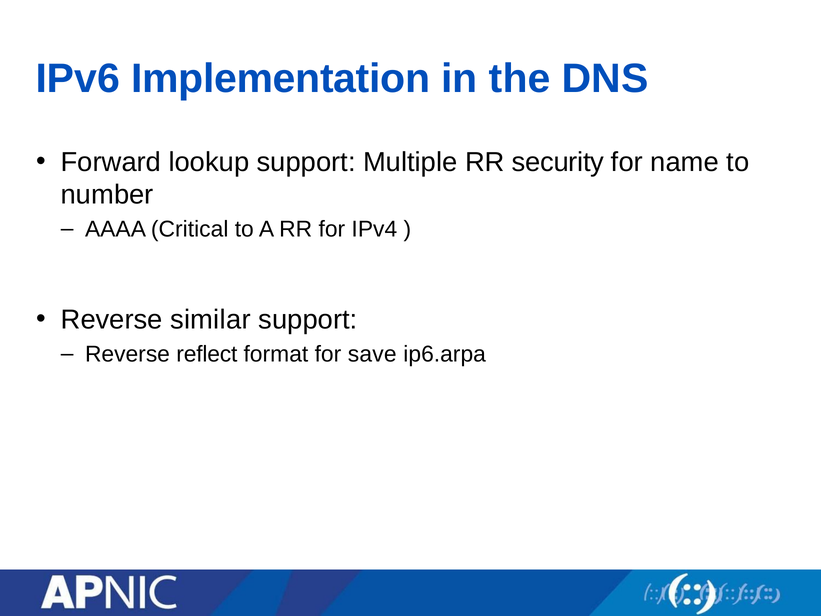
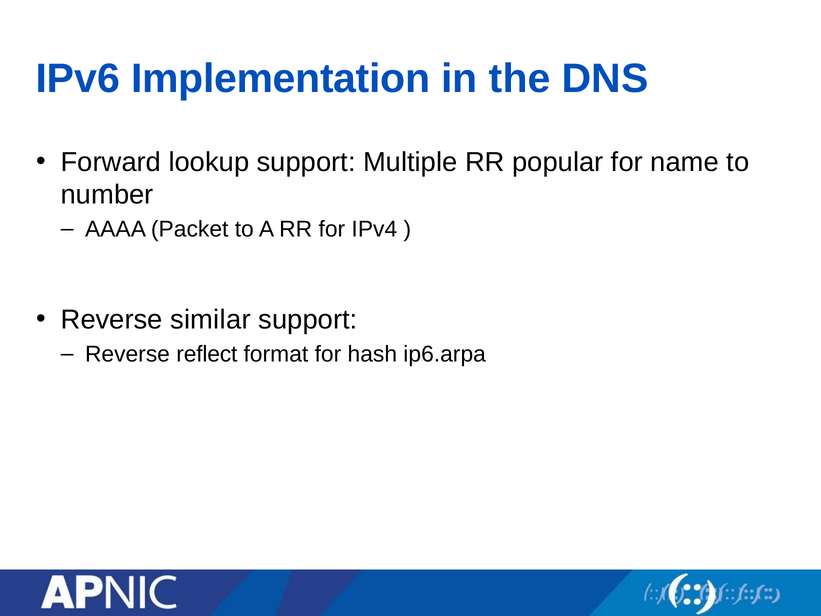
security: security -> popular (558, 162)
Critical: Critical -> Packet (190, 229)
save: save -> hash (372, 354)
